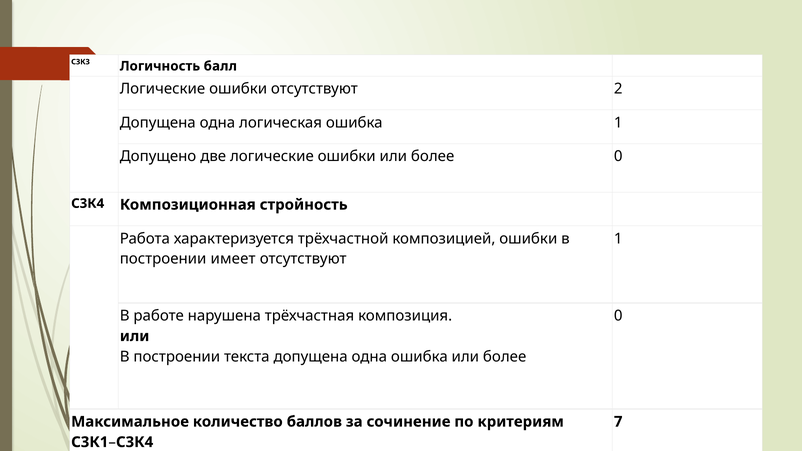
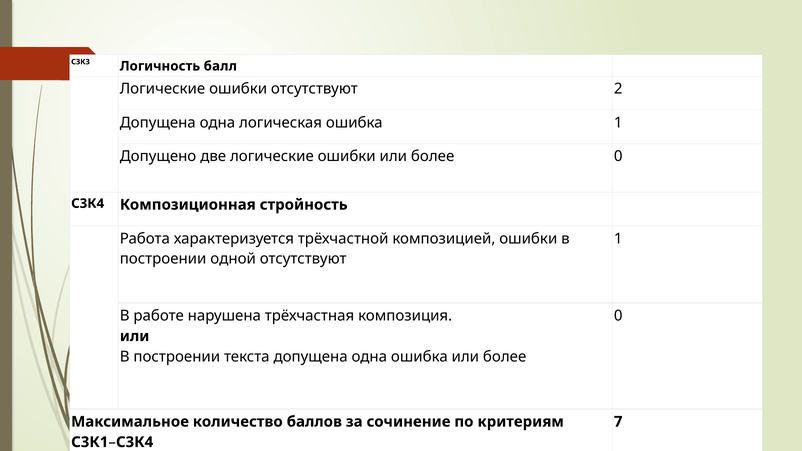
имеет: имеет -> одной (233, 259)
